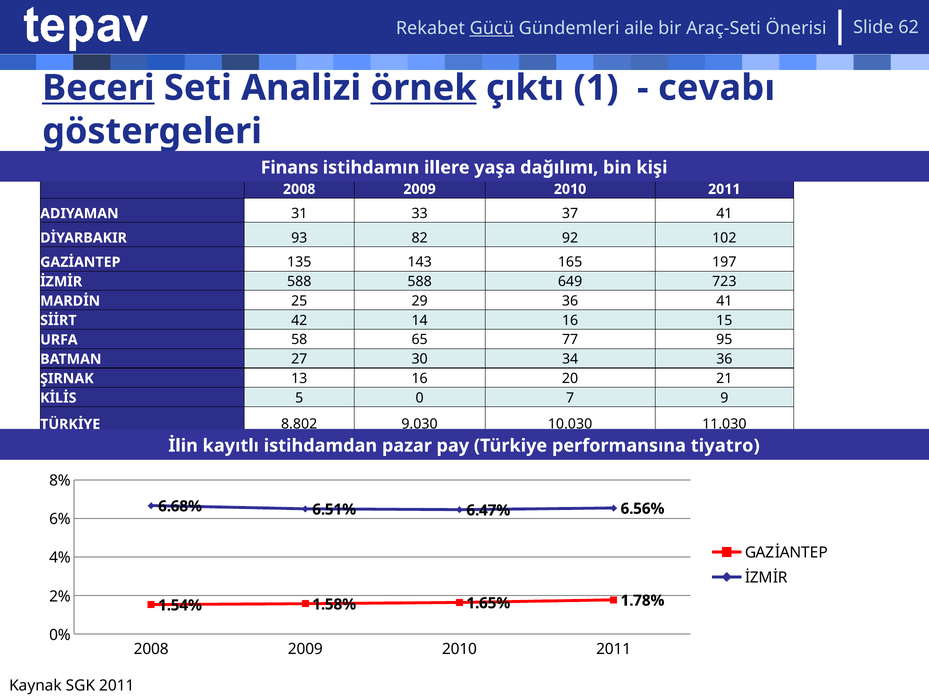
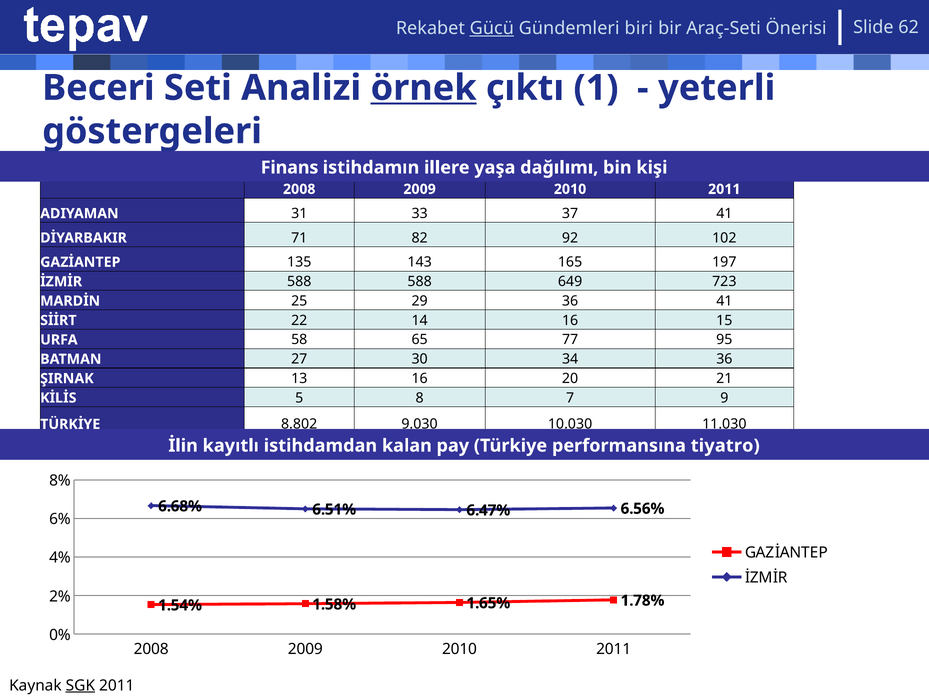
aile: aile -> biri (639, 28)
Beceri underline: present -> none (98, 88)
cevabı: cevabı -> yeterli (717, 88)
93: 93 -> 71 (299, 238)
42: 42 -> 22 (299, 320)
0: 0 -> 8 (420, 398)
pazar: pazar -> kalan (407, 446)
SGK underline: none -> present (80, 685)
